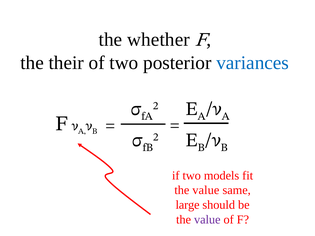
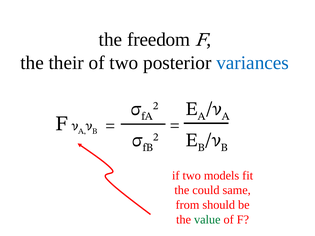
whether: whether -> freedom (159, 40)
value: value -> could (206, 190)
large: large -> from (187, 205)
value colour: purple -> green (207, 220)
